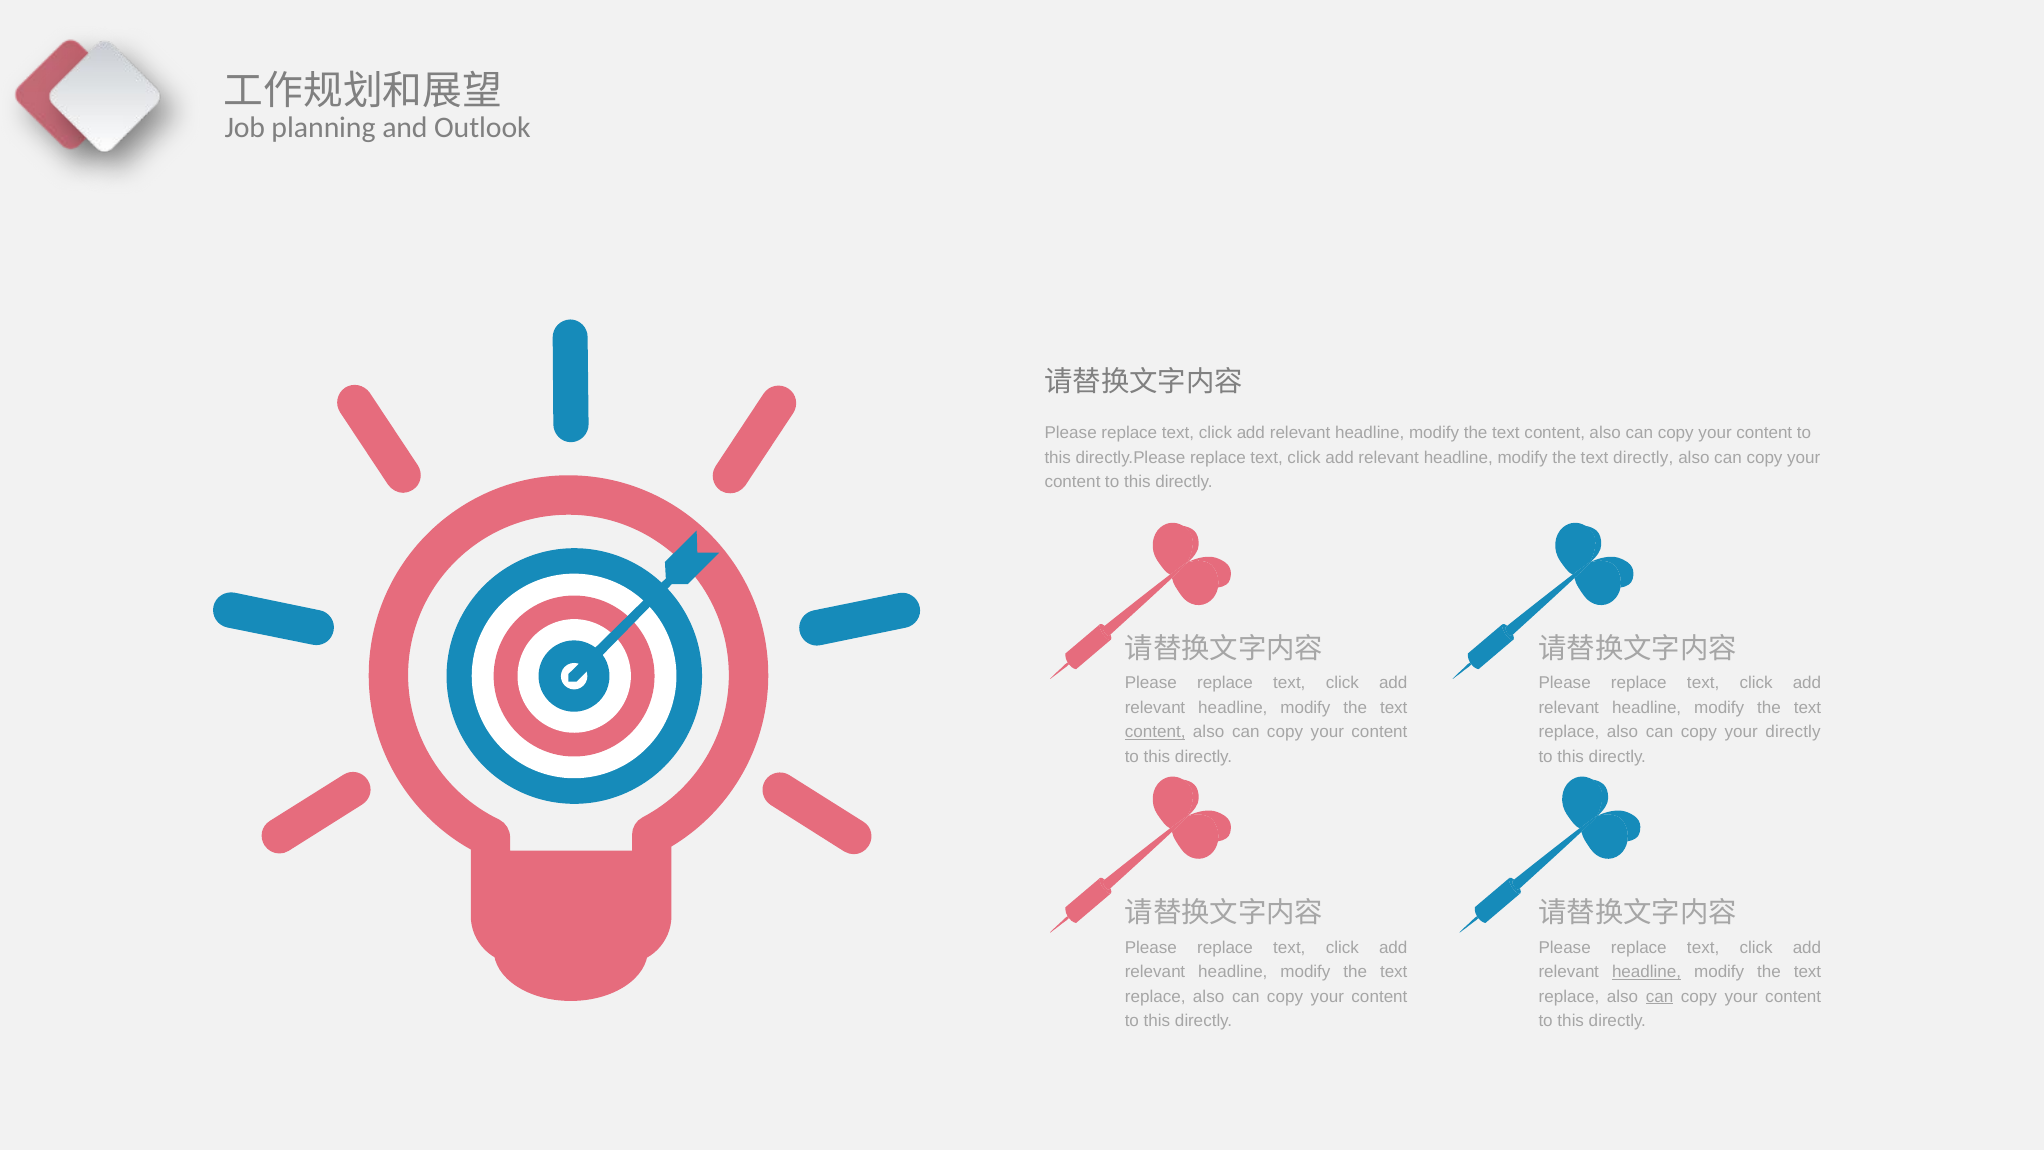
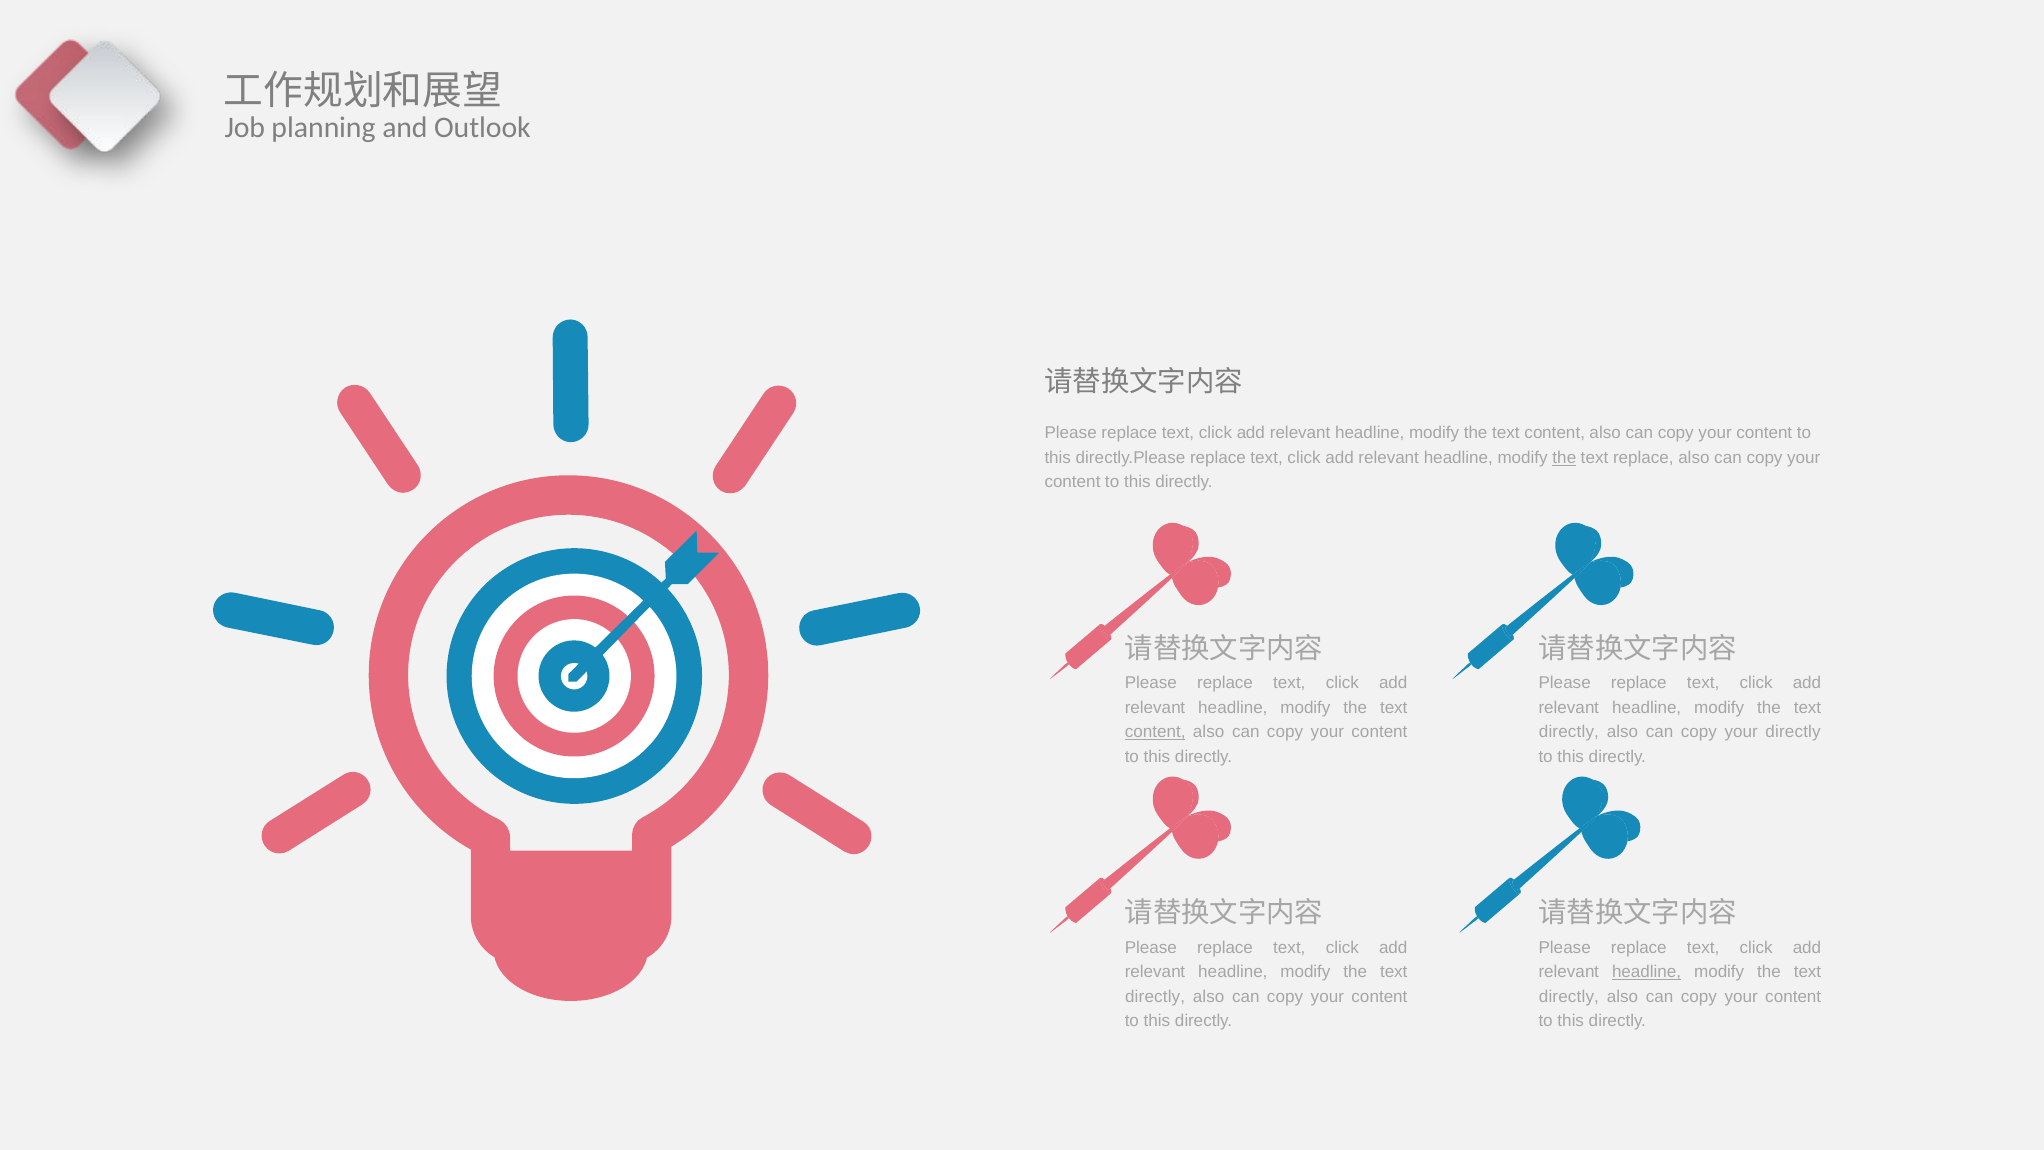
the underline: none -> present (1564, 458)
text directly: directly -> replace (1643, 458)
replace: replace -> directly (1569, 732)
replace: replace -> directly (1155, 996)
replace: replace -> directly (1569, 996)
can underline: present -> none (1660, 996)
